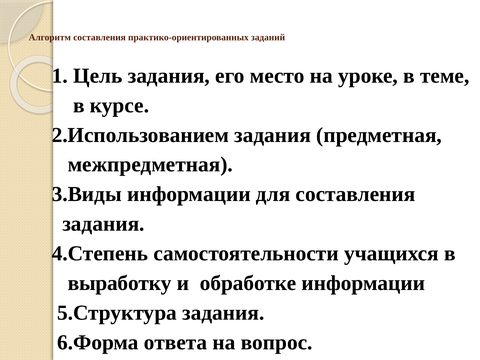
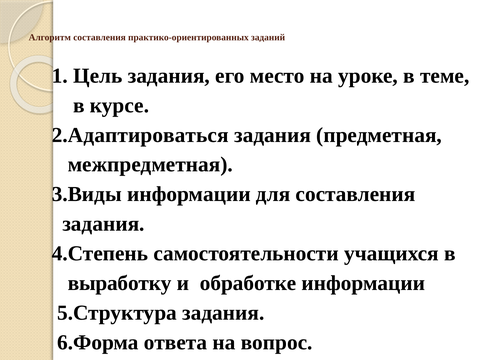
2.Использованием: 2.Использованием -> 2.Адаптироваться (140, 135)
